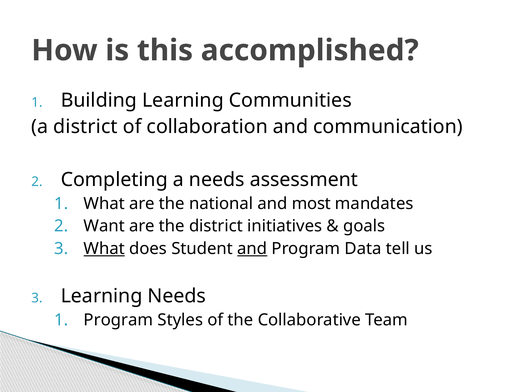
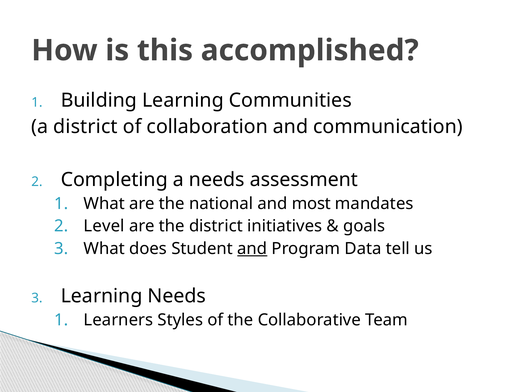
Want: Want -> Level (104, 226)
What underline: present -> none (104, 249)
Program: Program -> Learners (118, 320)
